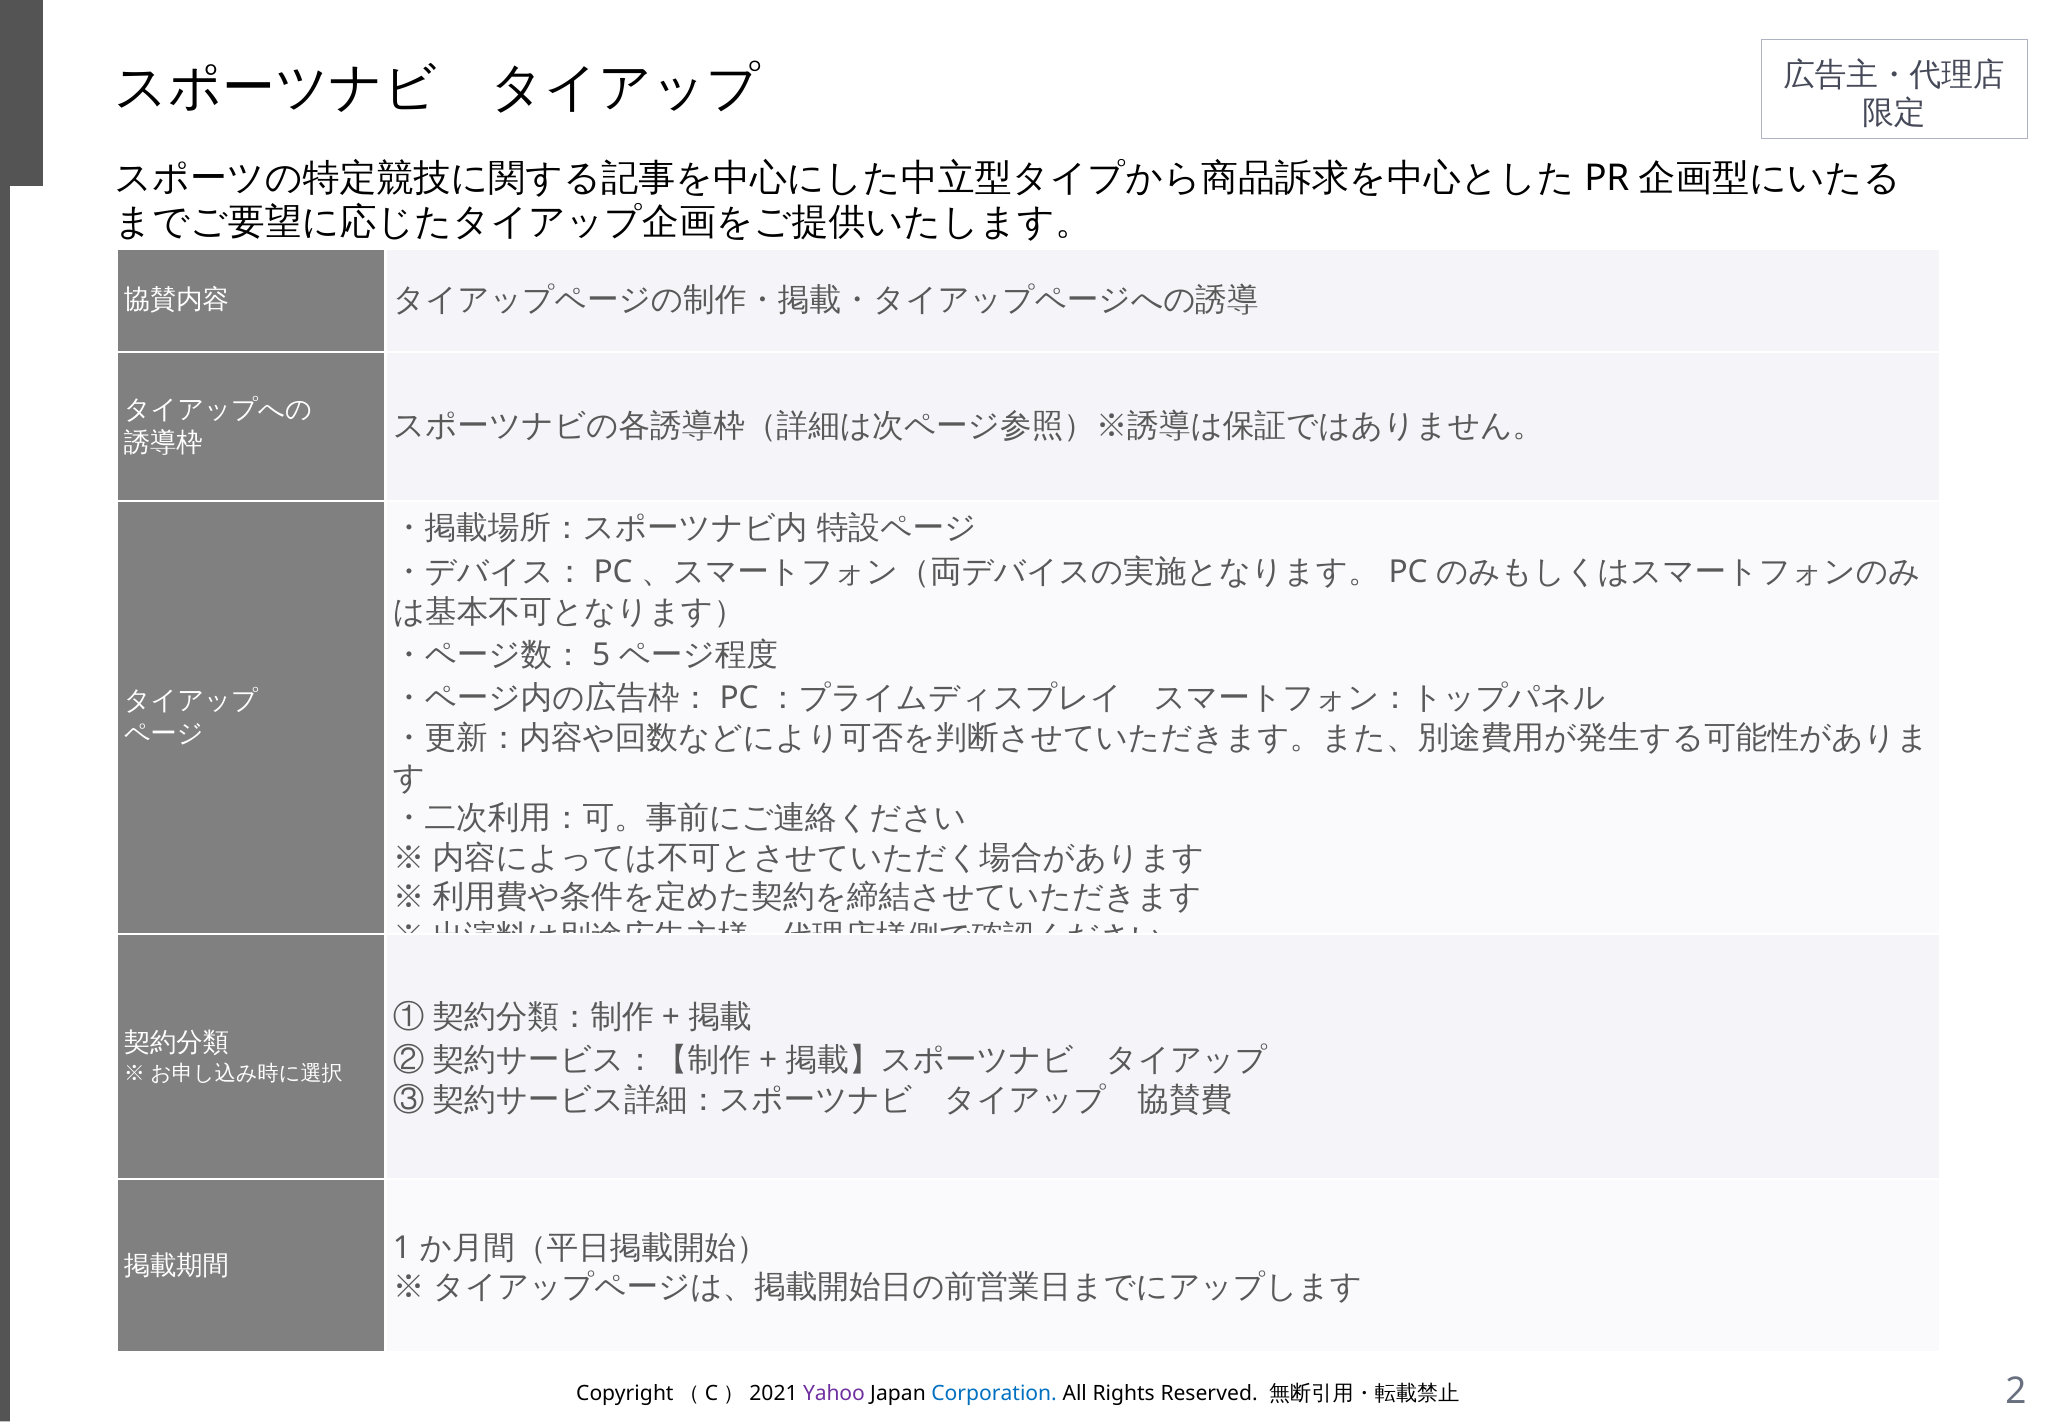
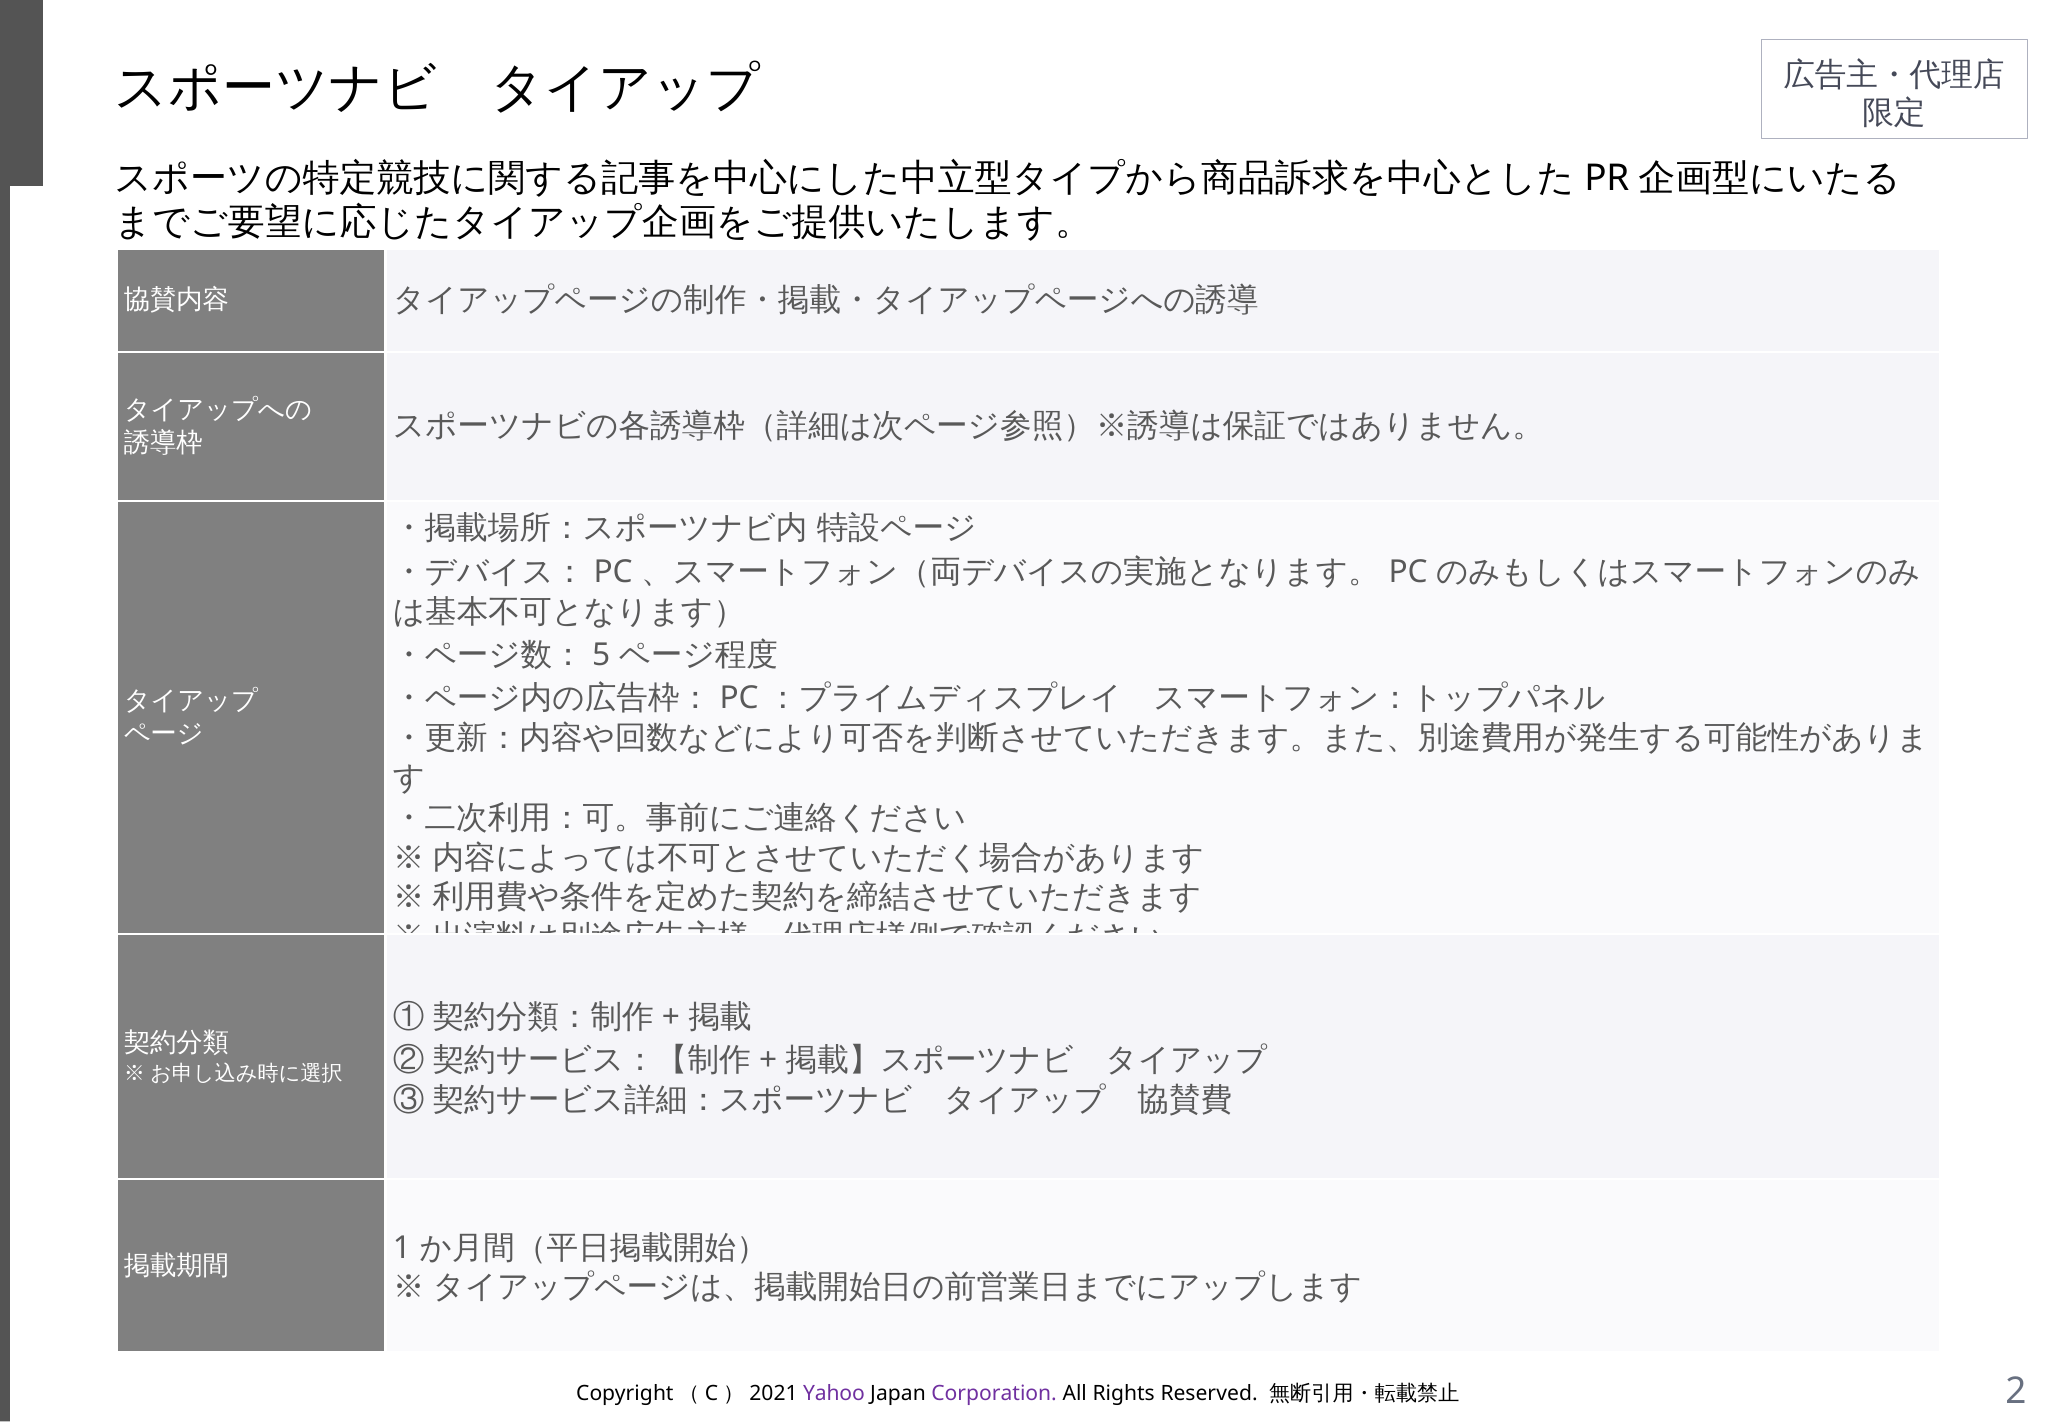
Corporation colour: blue -> purple (994, 1393)
